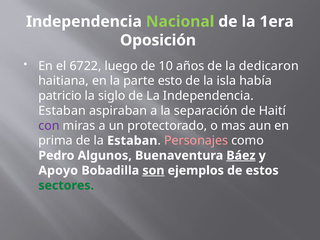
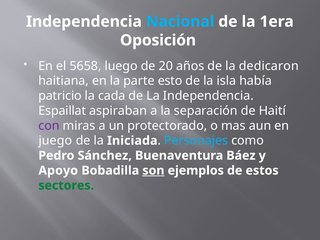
Nacional colour: light green -> light blue (180, 22)
6722: 6722 -> 5658 (85, 66)
10: 10 -> 20 (166, 66)
siglo: siglo -> cada (112, 96)
Estaban: Estaban -> Espaillat (62, 111)
prima: prima -> juego (55, 141)
la Estaban: Estaban -> Iniciada (132, 141)
Personajes colour: pink -> light blue (196, 141)
Algunos: Algunos -> Sánchez (105, 156)
Báez underline: present -> none (241, 156)
